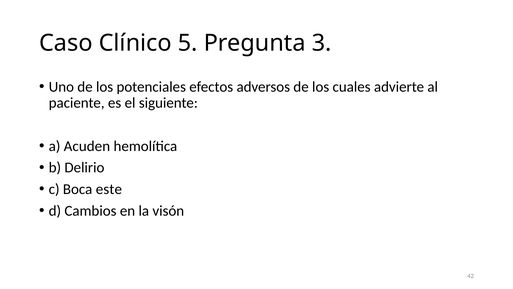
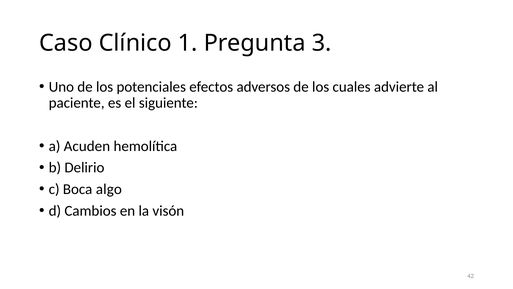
5: 5 -> 1 (188, 43)
este: este -> algo (109, 189)
